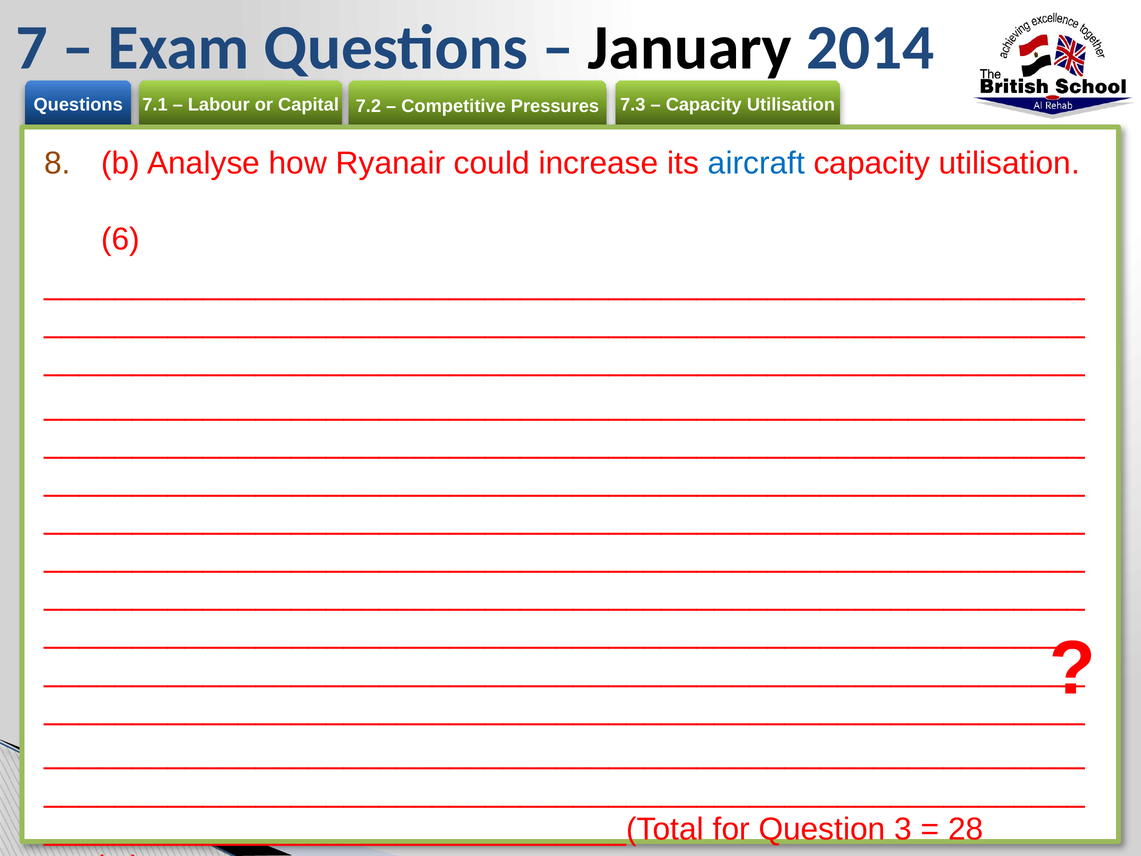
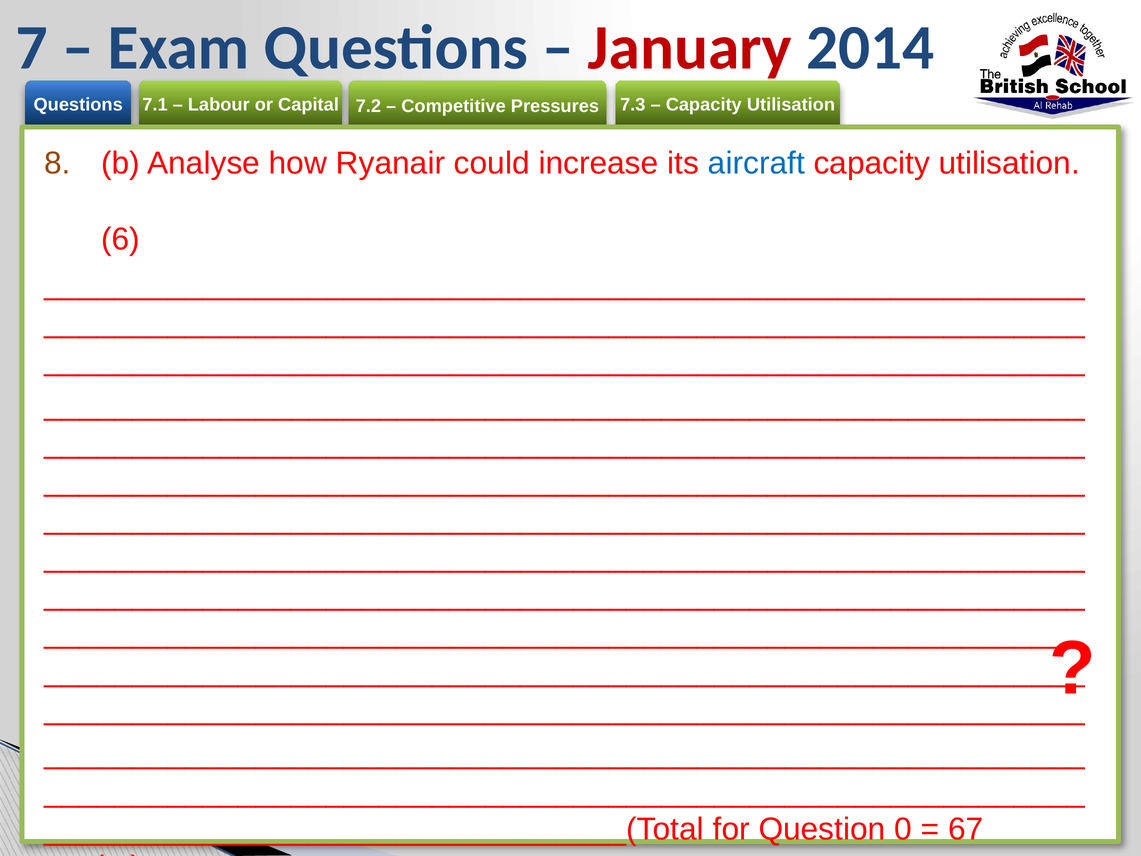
January colour: black -> red (690, 48)
3: 3 -> 0 (903, 829)
28: 28 -> 67 (966, 829)
